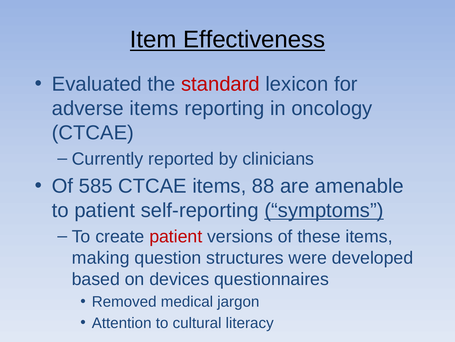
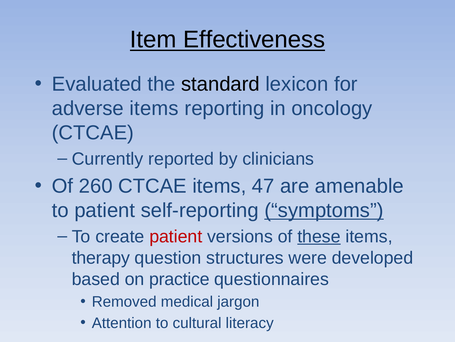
standard colour: red -> black (221, 84)
585: 585 -> 260 (96, 186)
88: 88 -> 47 (263, 186)
these underline: none -> present (319, 236)
making: making -> therapy (101, 257)
devices: devices -> practice (179, 279)
